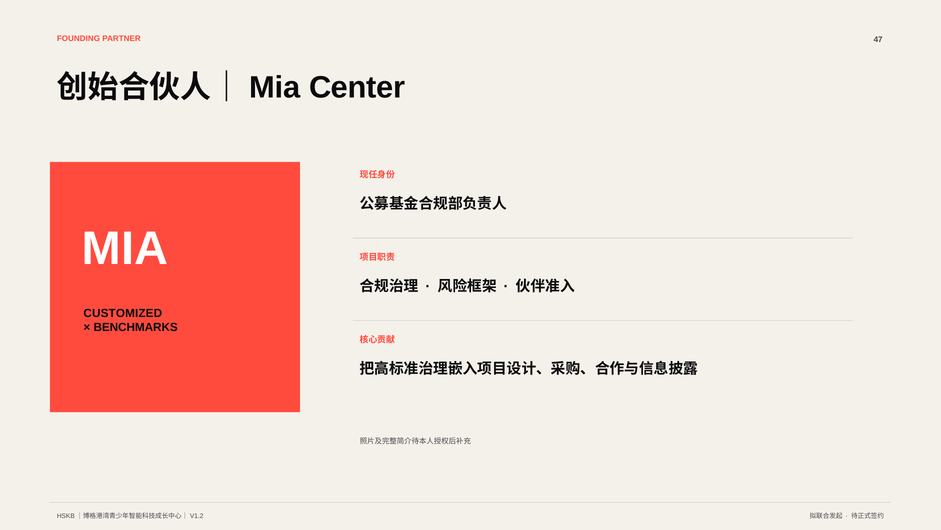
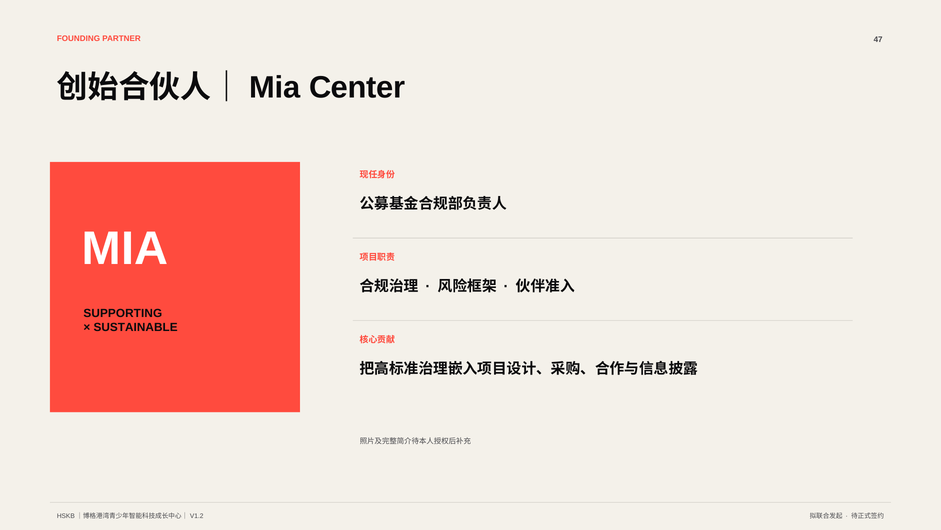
CUSTOMIZED: CUSTOMIZED -> SUPPORTING (123, 313)
BENCHMARKS: BENCHMARKS -> SUSTAINABLE (136, 327)
